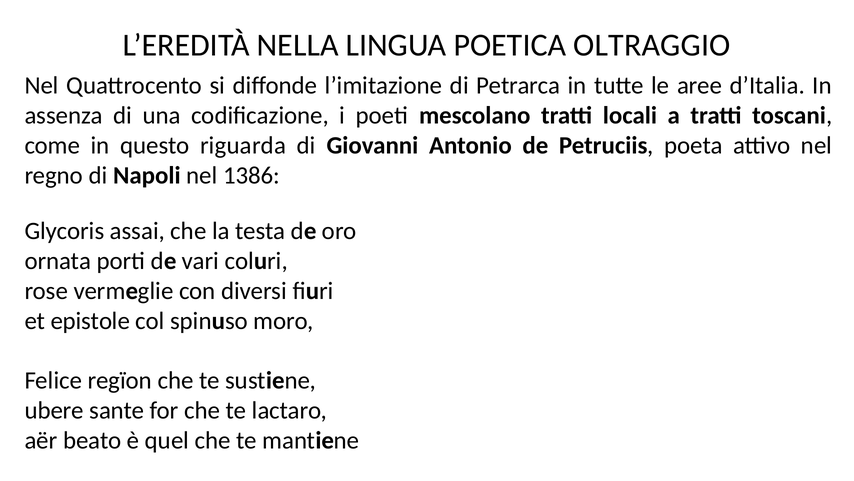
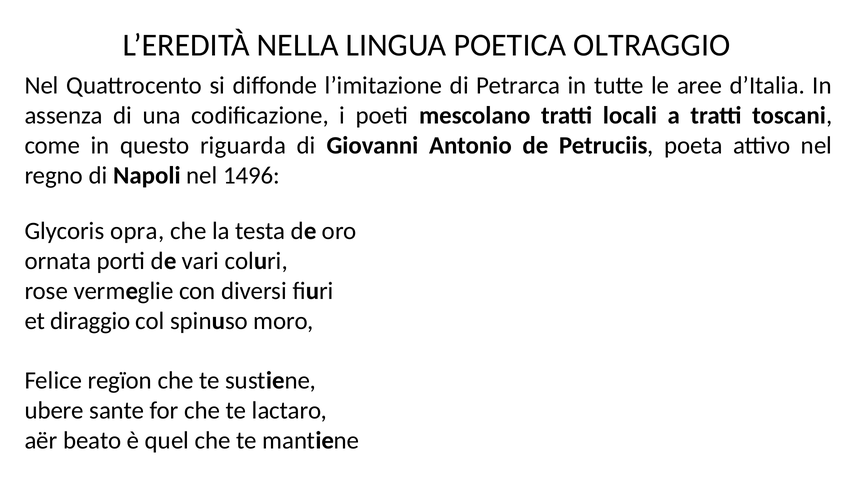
1386: 1386 -> 1496 (252, 175)
assai: assai -> opra (137, 231)
epistole: epistole -> diraggio (90, 320)
